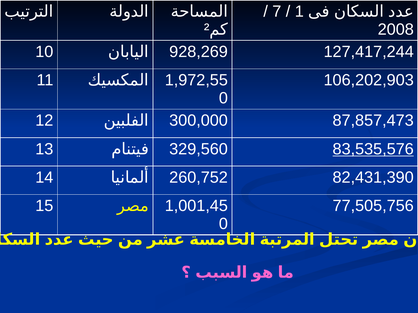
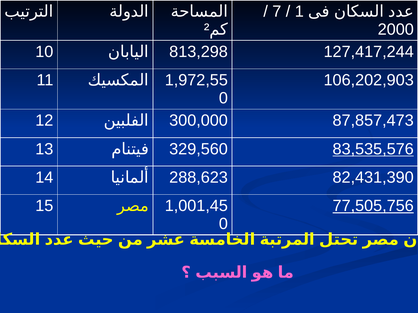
2008: 2008 -> 2000 (396, 30)
928,269: 928,269 -> 813,298 (199, 52)
260,752: 260,752 -> 288,623 (199, 178)
77,505,756 underline: none -> present (373, 206)
